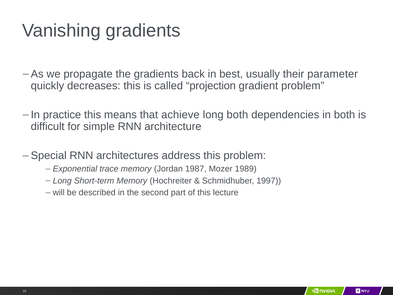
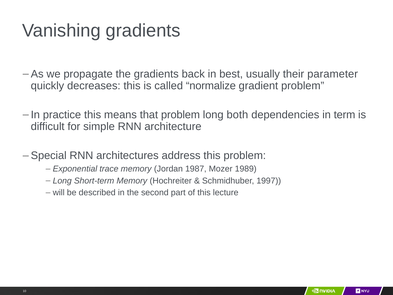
projection: projection -> normalize (211, 86)
that achieve: achieve -> problem (180, 115)
in both: both -> term (345, 115)
